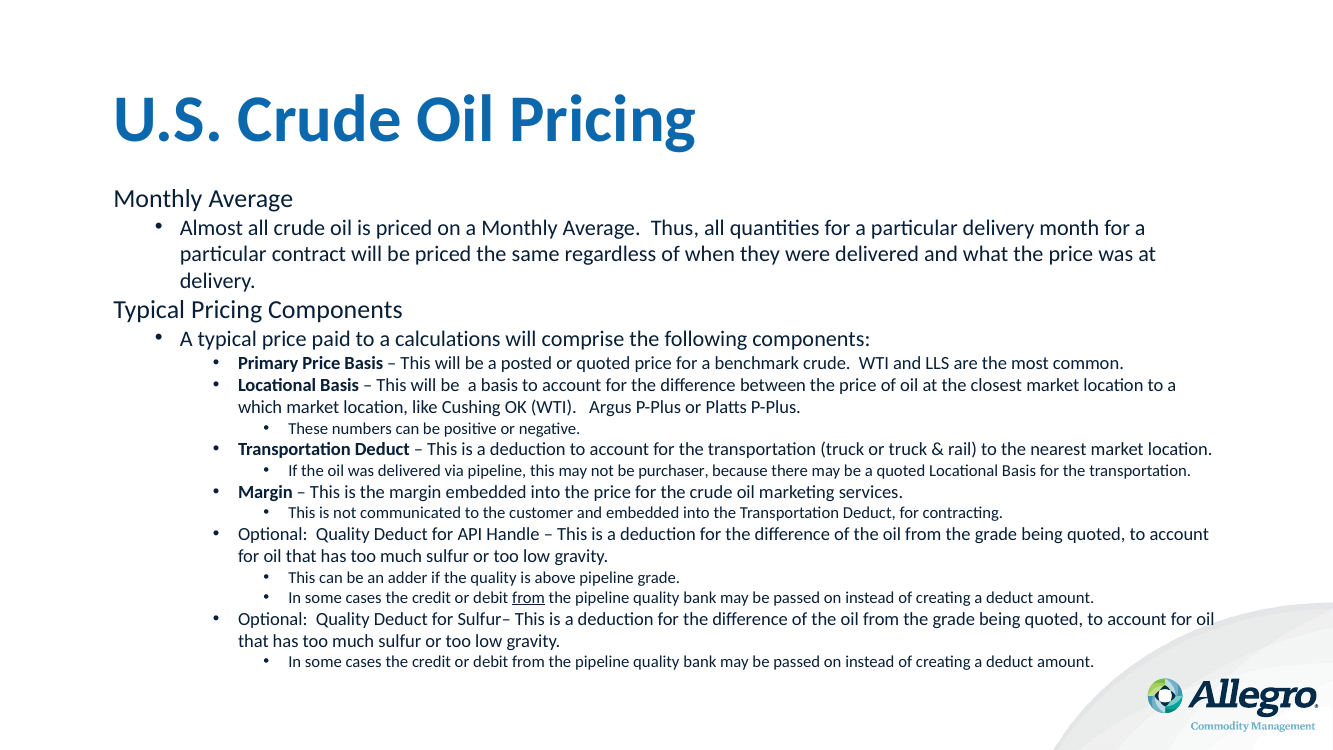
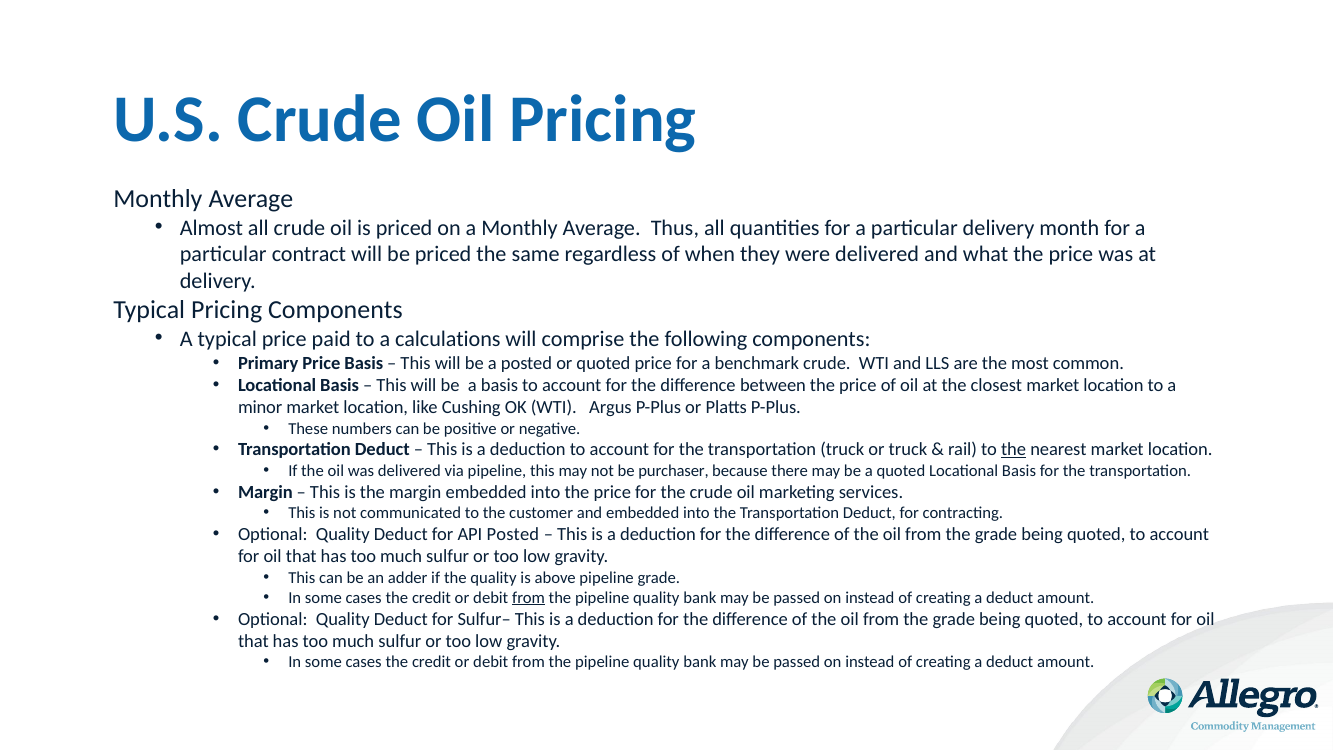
which: which -> minor (260, 407)
the underline: none -> present (1014, 450)
API Handle: Handle -> Posted (513, 534)
